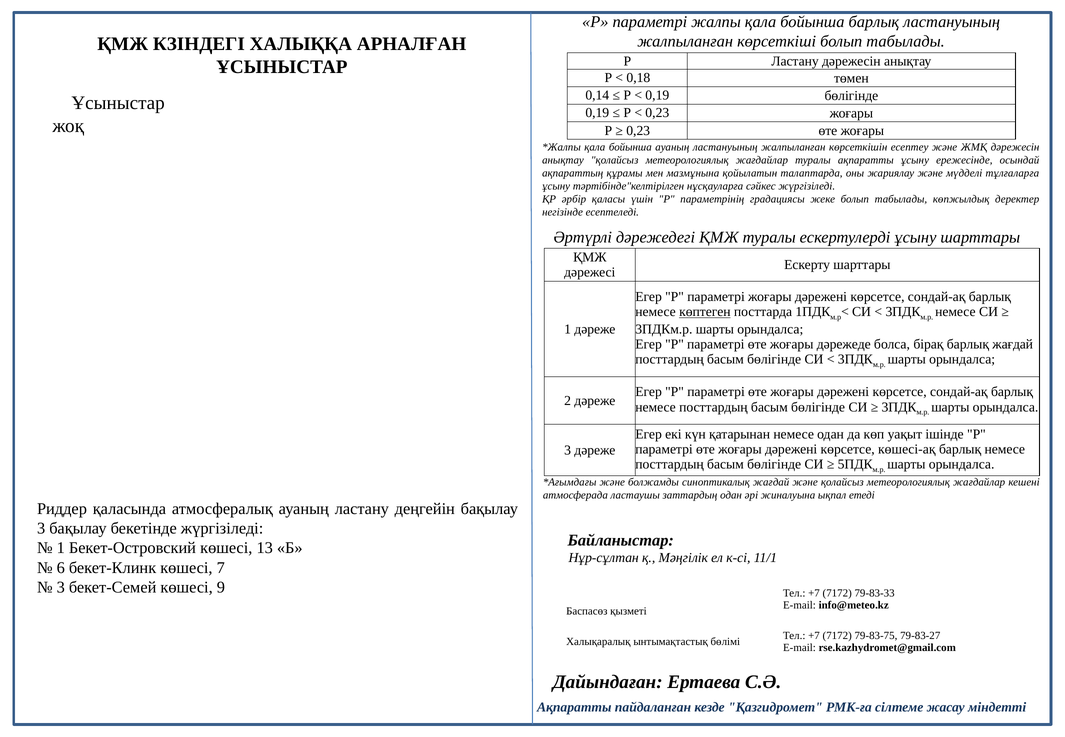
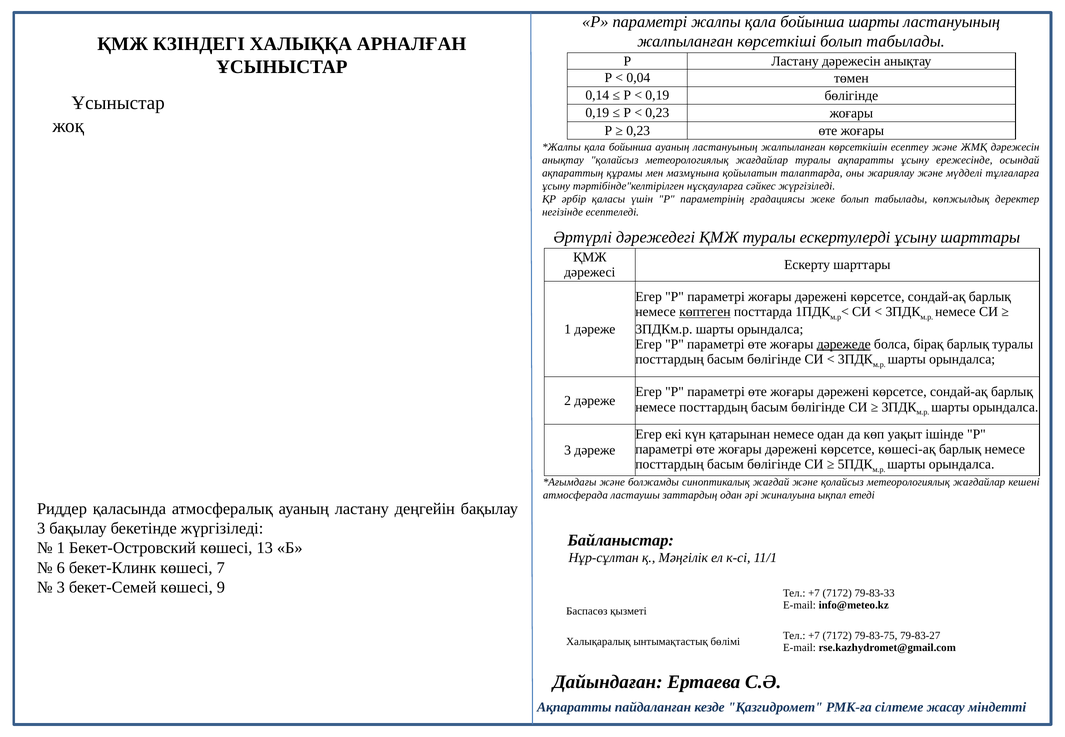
бойынша барлық: барлық -> шарты (874, 22)
0,18: 0,18 -> 0,04 (638, 78)
дәрежеде underline: none -> present (844, 344)
барлық жағдай: жағдай -> туралы (1013, 344)
